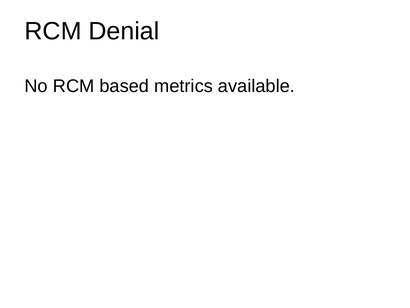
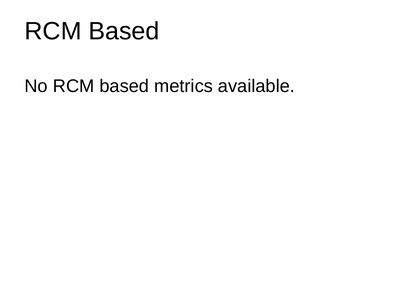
Denial: Denial -> Based (124, 31)
